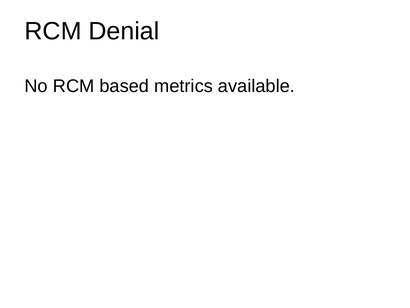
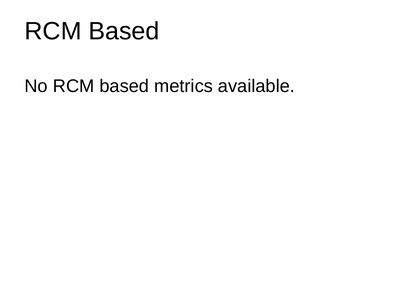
Denial: Denial -> Based (124, 31)
